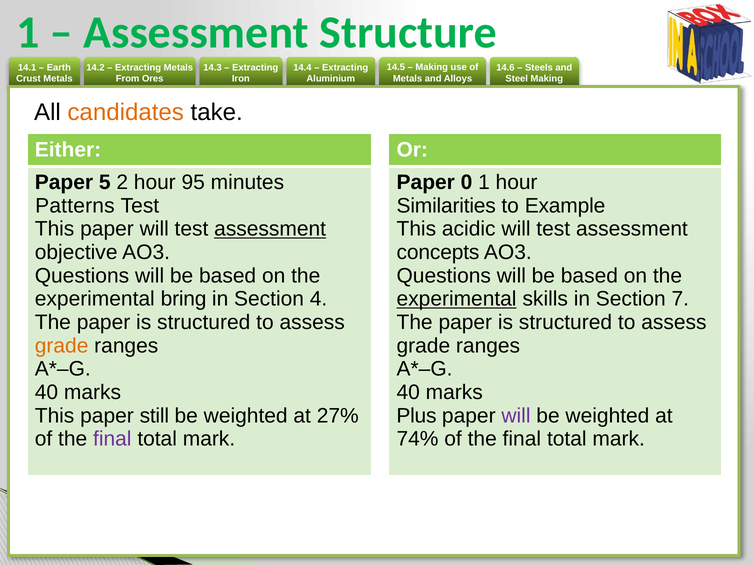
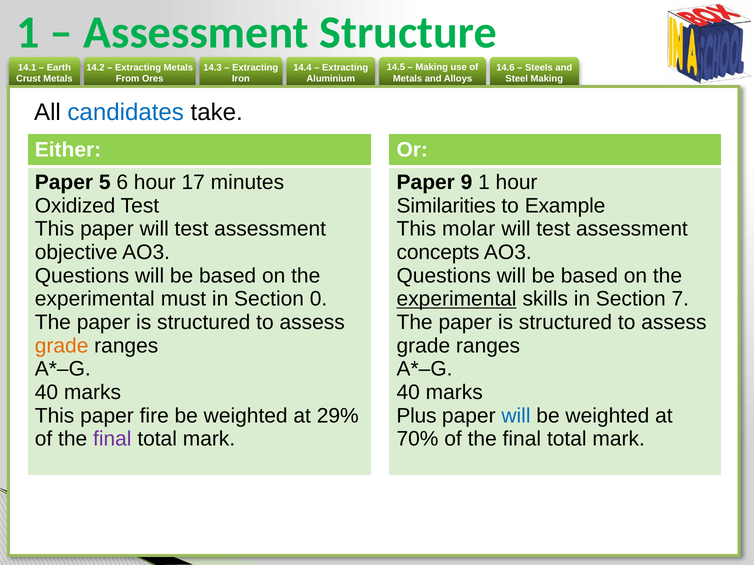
candidates colour: orange -> blue (126, 113)
2: 2 -> 6 (122, 182)
95: 95 -> 17 (193, 182)
0: 0 -> 9 (466, 182)
Patterns: Patterns -> Oxidized (75, 206)
assessment underline: present -> none (270, 229)
acidic: acidic -> molar (469, 229)
bring: bring -> must (183, 299)
4: 4 -> 0 (319, 299)
still: still -> fire (154, 416)
27%: 27% -> 29% (338, 416)
will colour: purple -> blue (516, 416)
74%: 74% -> 70% (418, 439)
